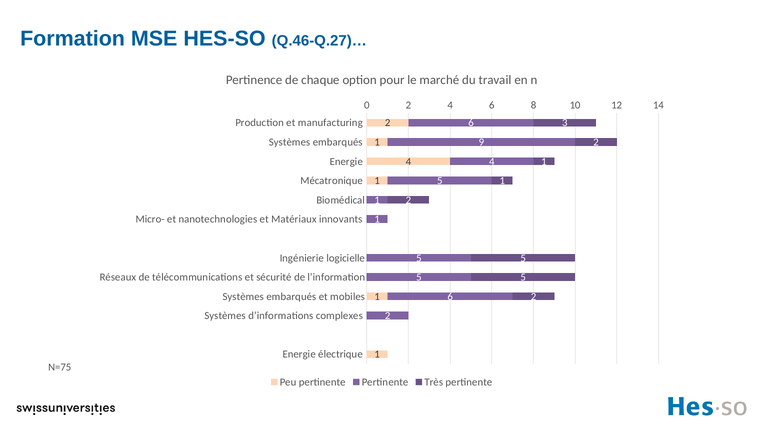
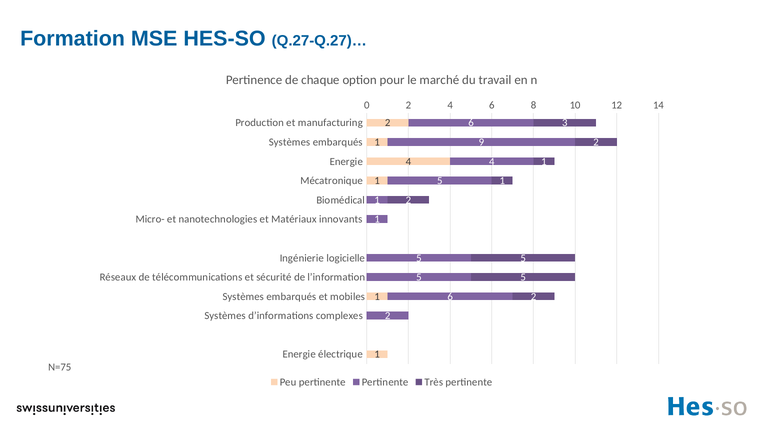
Q.46-Q.27)…: Q.46-Q.27)… -> Q.27-Q.27)… (319, 41)
